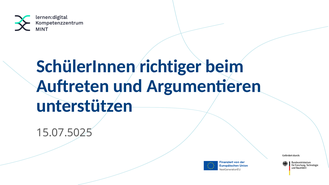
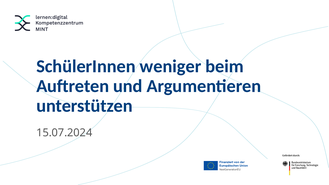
richtiger: richtiger -> weniger (170, 66)
15.07.5025: 15.07.5025 -> 15.07.2024 (64, 133)
